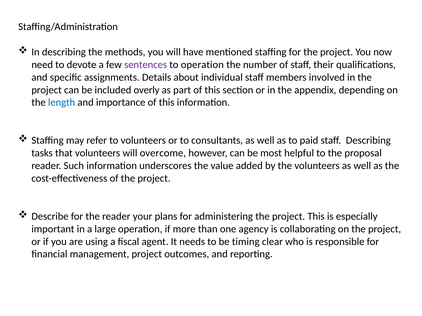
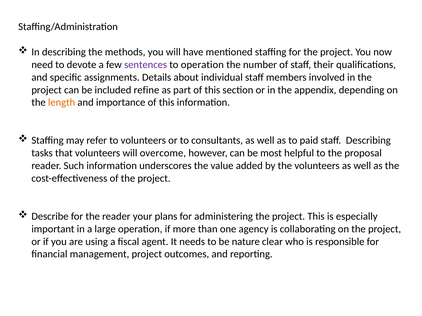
overly: overly -> refine (146, 90)
length colour: blue -> orange (62, 103)
timing: timing -> nature (246, 242)
